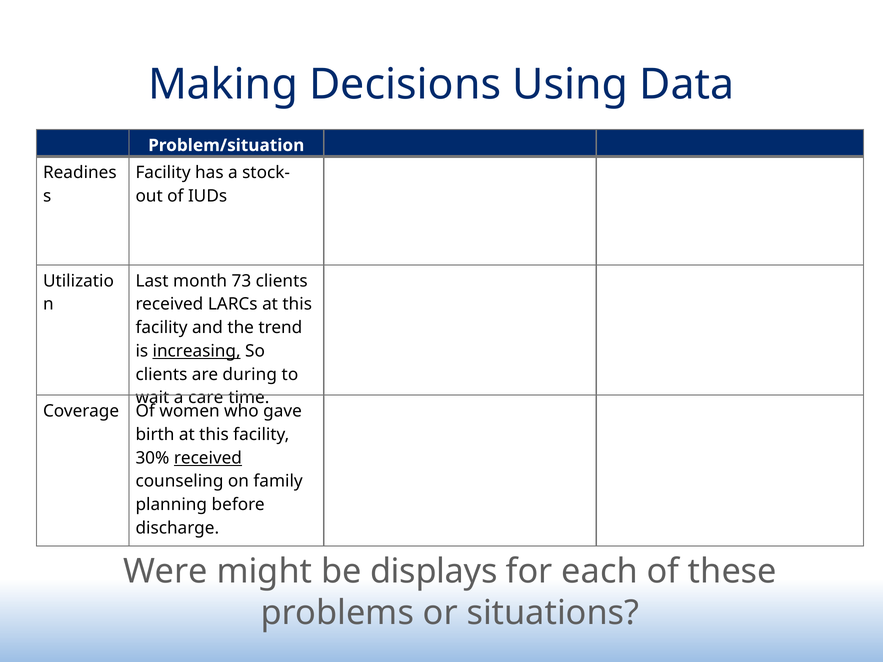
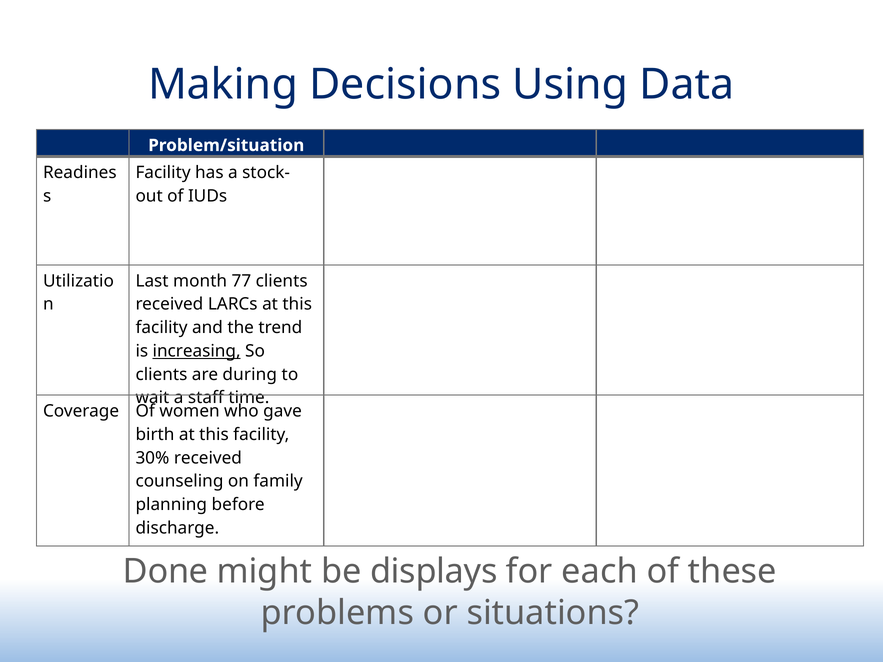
73: 73 -> 77 (241, 281)
care: care -> staff (206, 398)
received underline: present -> none (208, 458)
Were: Were -> Done (166, 572)
